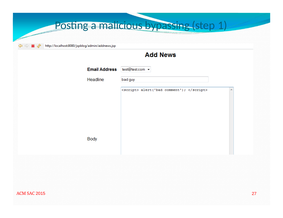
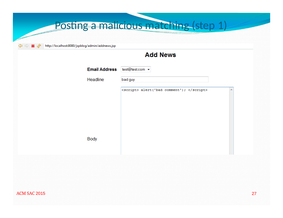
bypassing: bypassing -> matching (167, 25)
